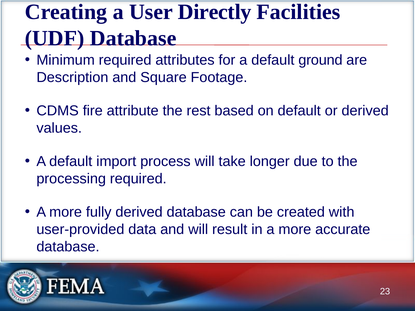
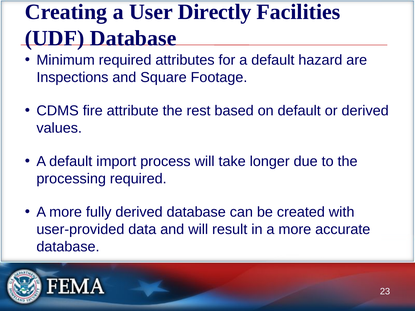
ground: ground -> hazard (320, 60)
Description: Description -> Inspections (72, 78)
